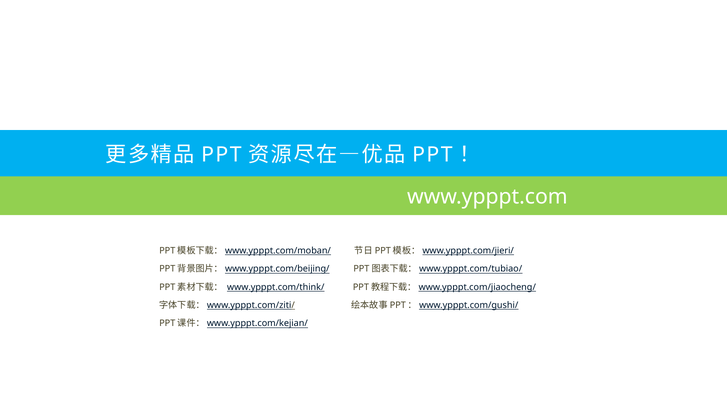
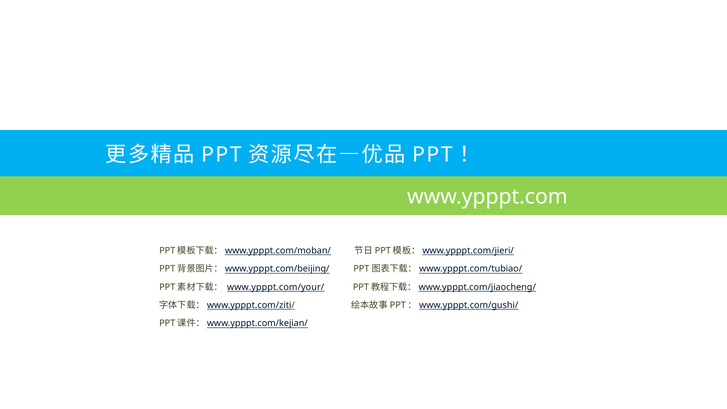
www.ypppt.com/think/: www.ypppt.com/think/ -> www.ypppt.com/your/ (276, 287)
